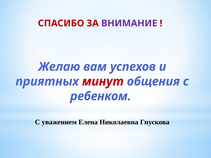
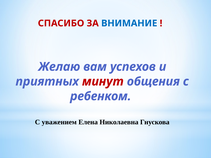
ВНИМАНИЕ colour: purple -> blue (129, 23)
